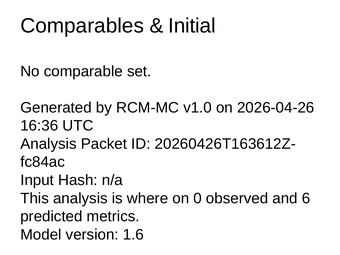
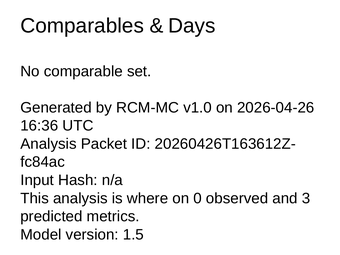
Initial: Initial -> Days (192, 26)
6: 6 -> 3 (306, 198)
1.6: 1.6 -> 1.5 (133, 235)
